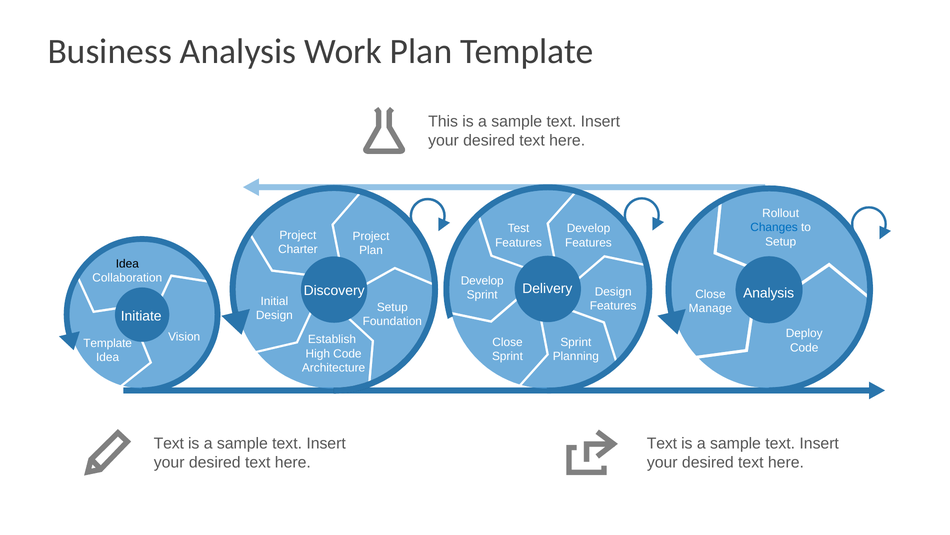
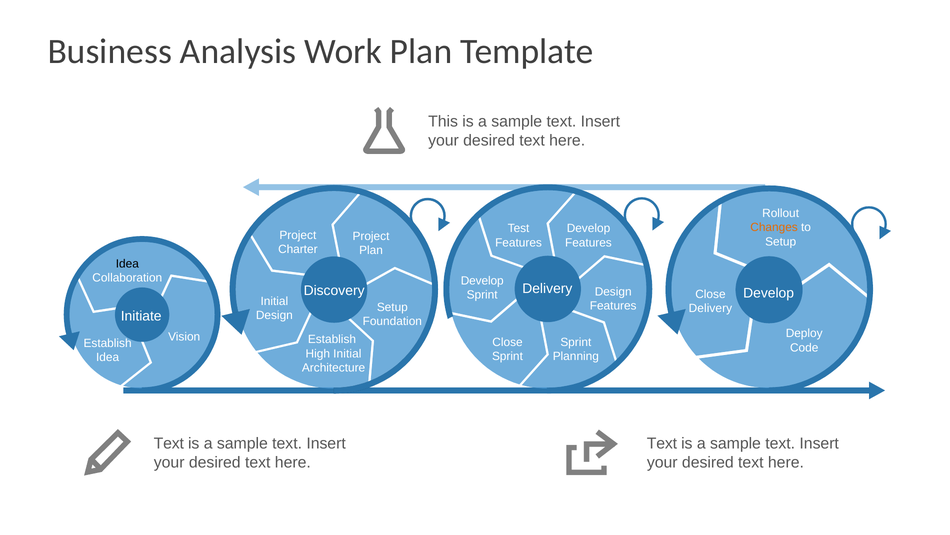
Changes colour: blue -> orange (774, 227)
Sprint Analysis: Analysis -> Develop (769, 293)
Manage: Manage -> Delivery (710, 308)
Template: Template -> Establish (108, 343)
High Code: Code -> Initial (347, 353)
